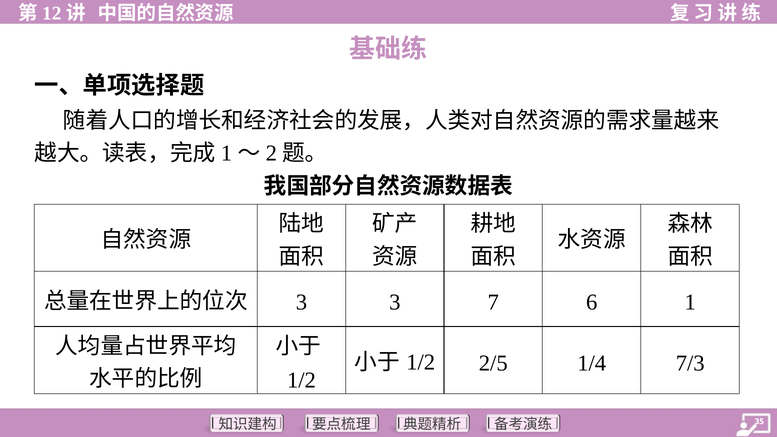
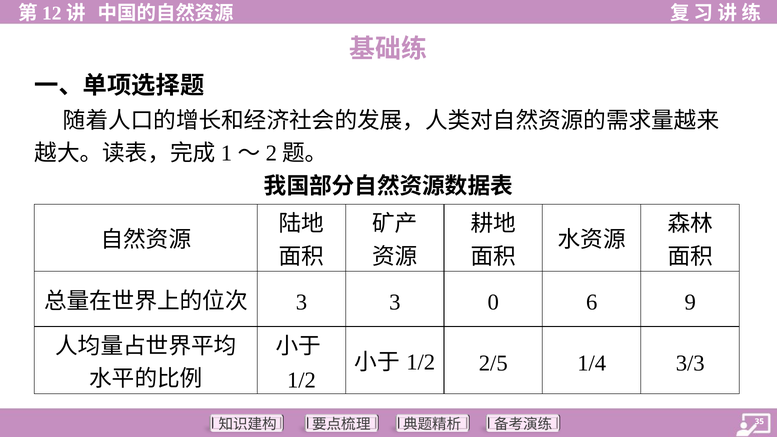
7: 7 -> 0 (493, 302)
6 1: 1 -> 9 (690, 302)
7/3: 7/3 -> 3/3 (690, 364)
